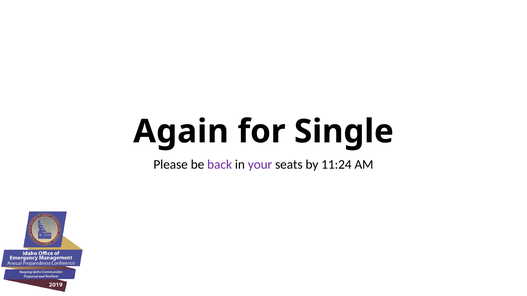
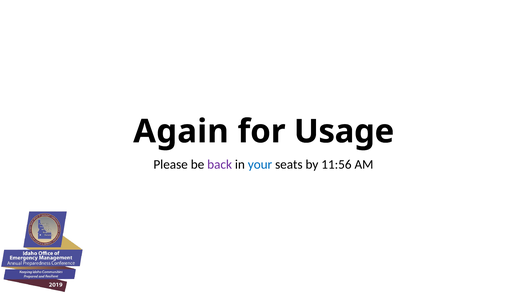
Single: Single -> Usage (344, 132)
your colour: purple -> blue (260, 165)
11:24: 11:24 -> 11:56 (336, 165)
